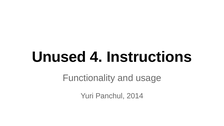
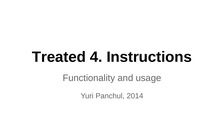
Unused: Unused -> Treated (59, 57)
